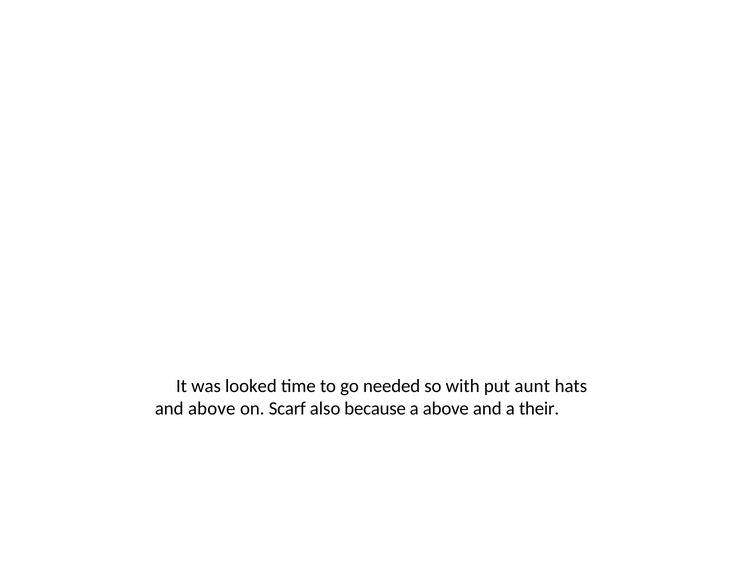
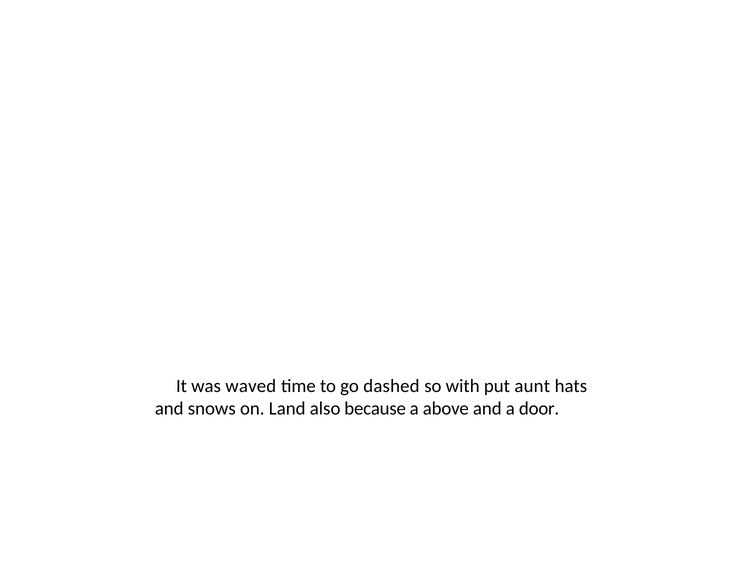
looked: looked -> waved (251, 386)
needed: needed -> dashed (391, 386)
and above: above -> snows (212, 409)
Scarf: Scarf -> Land (287, 409)
their: their -> door (539, 409)
